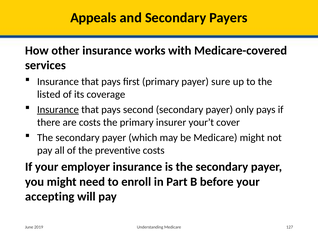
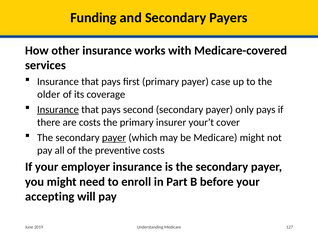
Appeals: Appeals -> Funding (93, 18)
sure: sure -> case (221, 82)
listed: listed -> older (49, 94)
payer underline: none -> present (114, 138)
